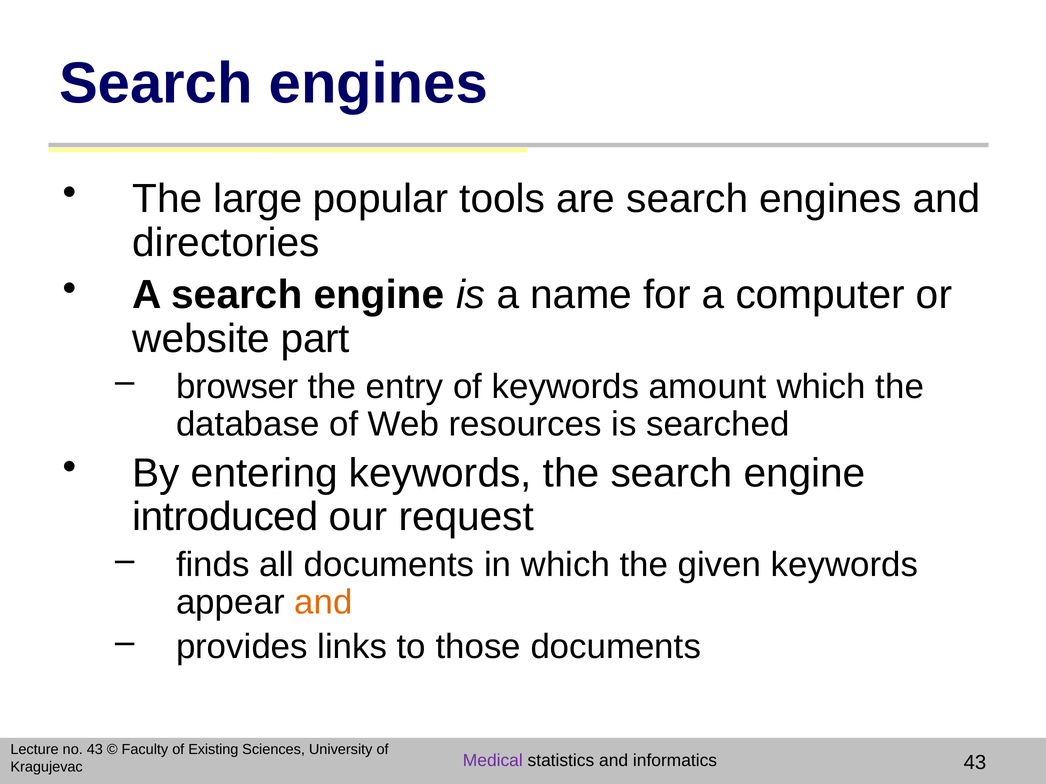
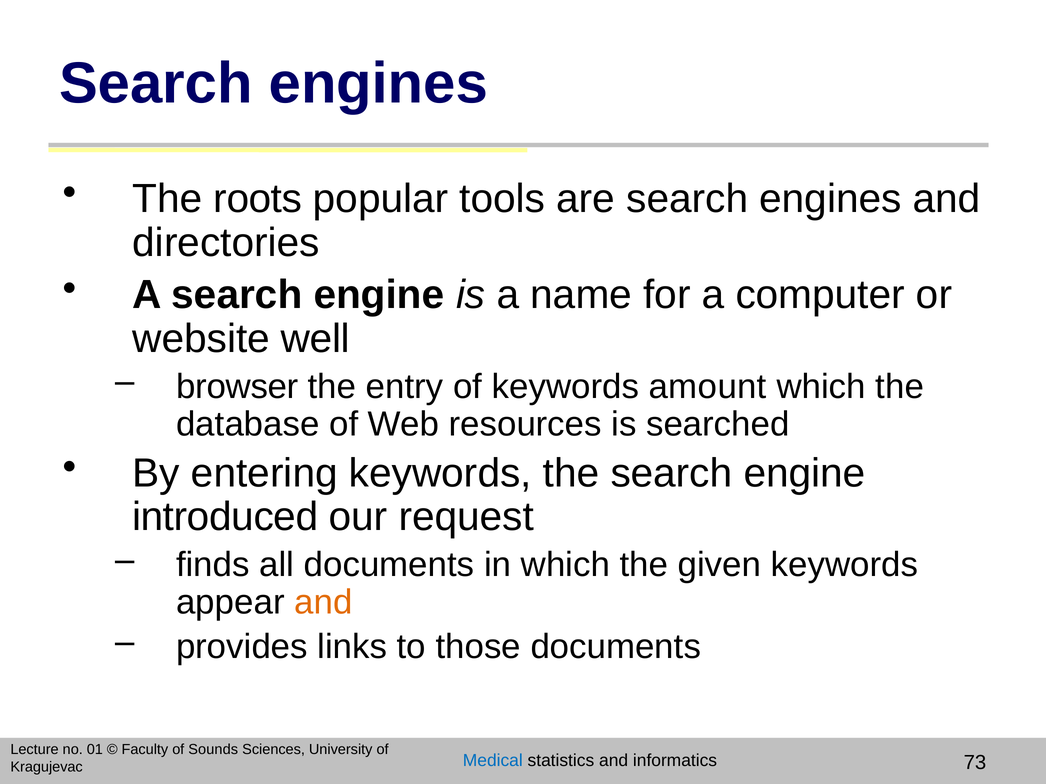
large: large -> roots (258, 199)
part: part -> well (315, 339)
no 43: 43 -> 01 (95, 750)
Existing: Existing -> Sounds (213, 750)
Medical colour: purple -> blue (493, 761)
informatics 43: 43 -> 73 (975, 763)
